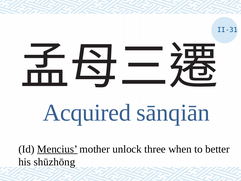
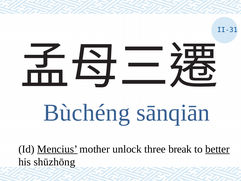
Acquired: Acquired -> Bùchéng (87, 113)
when: when -> break (180, 149)
better underline: none -> present (217, 149)
